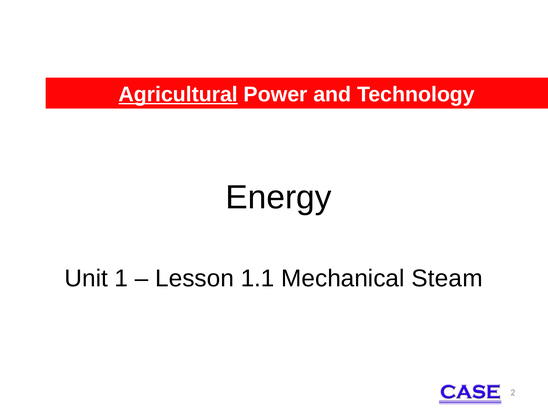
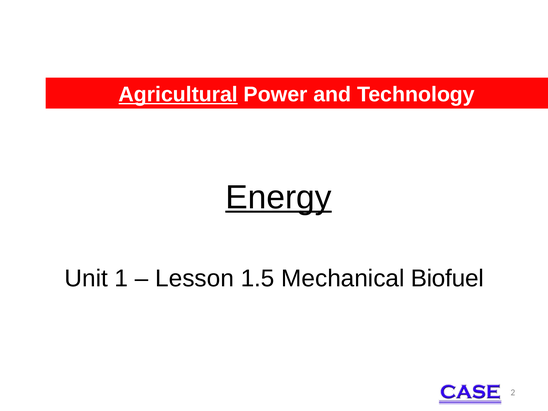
Energy underline: none -> present (279, 197)
1.1: 1.1 -> 1.5 (258, 278)
Steam: Steam -> Biofuel (447, 278)
